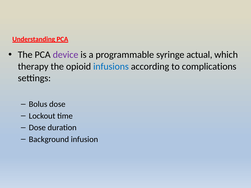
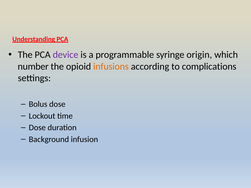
actual: actual -> origin (199, 55)
therapy: therapy -> number (33, 67)
infusions colour: blue -> orange (111, 67)
